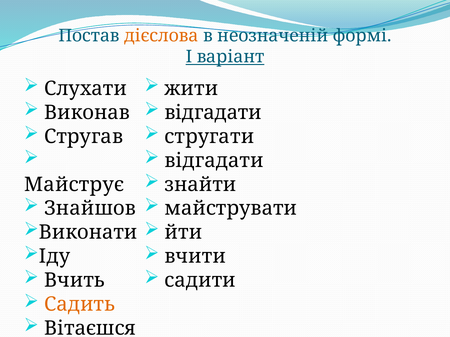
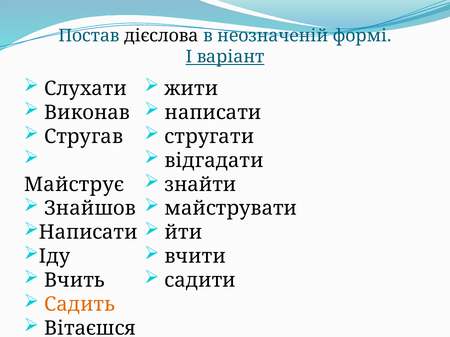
дієслова colour: orange -> black (161, 36)
відгадати: відгадати -> написати (213, 113)
Виконати: Виконати -> Написати (88, 233)
